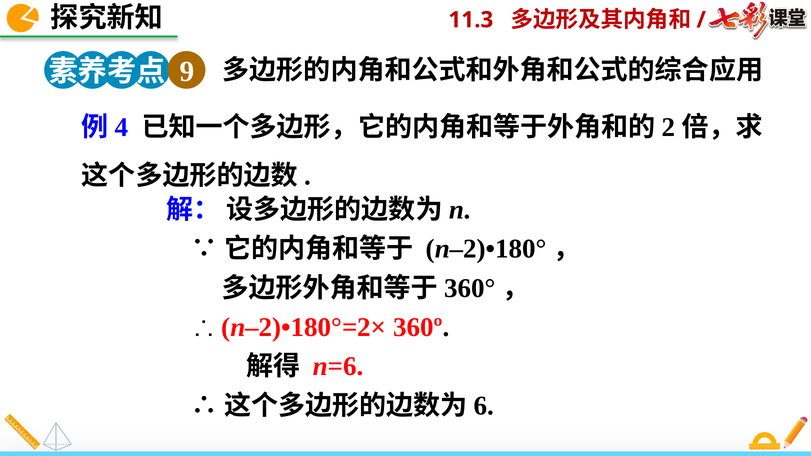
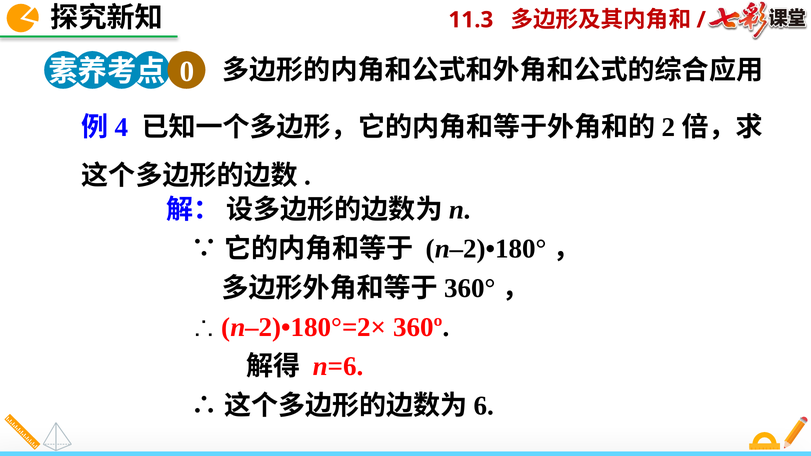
9: 9 -> 0 (187, 72)
